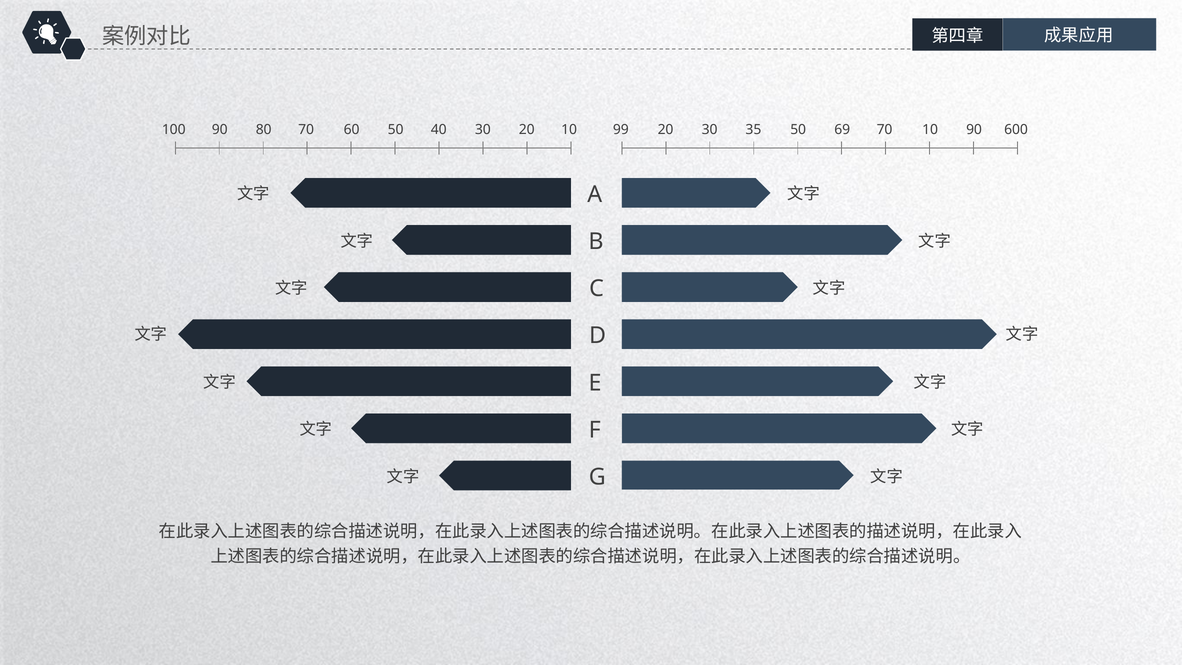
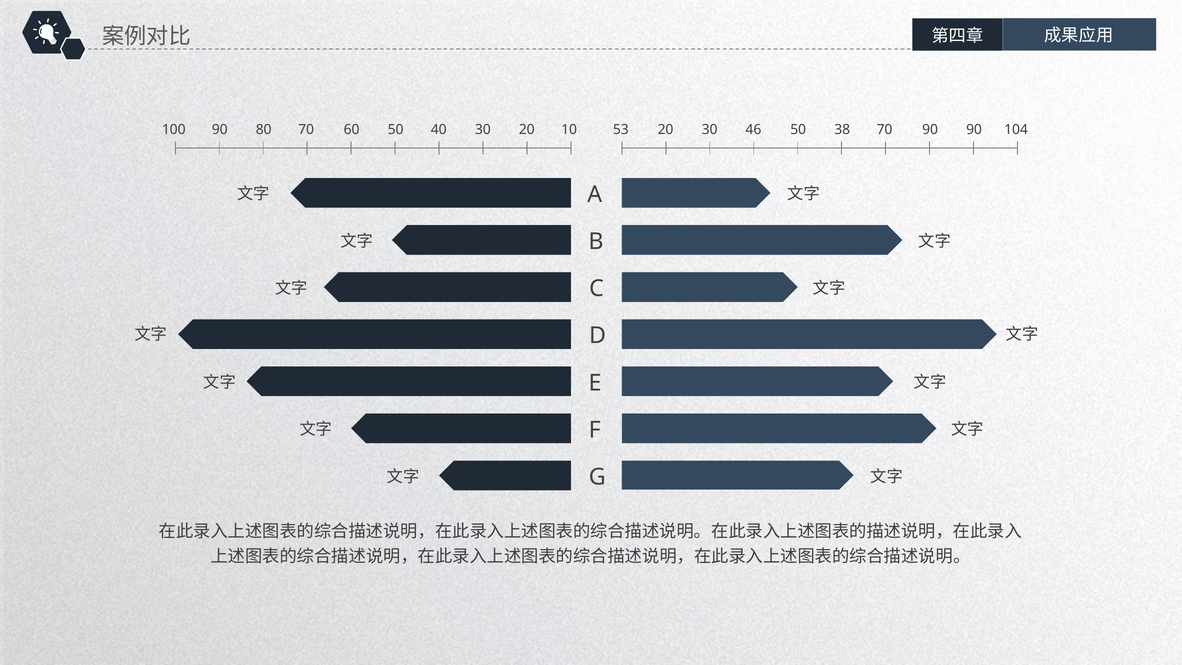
99: 99 -> 53 (621, 130)
35: 35 -> 46 (753, 130)
69: 69 -> 38 (842, 130)
70 10: 10 -> 90 (930, 130)
600: 600 -> 104 (1016, 130)
